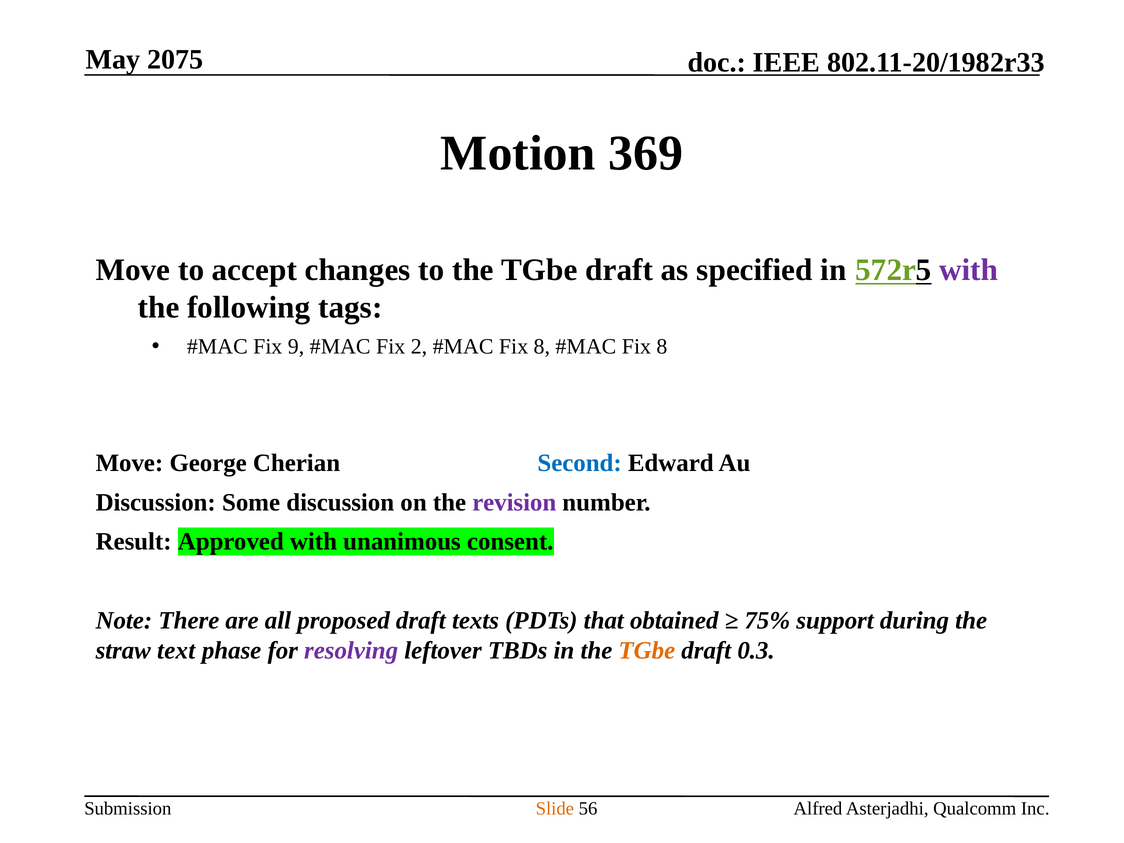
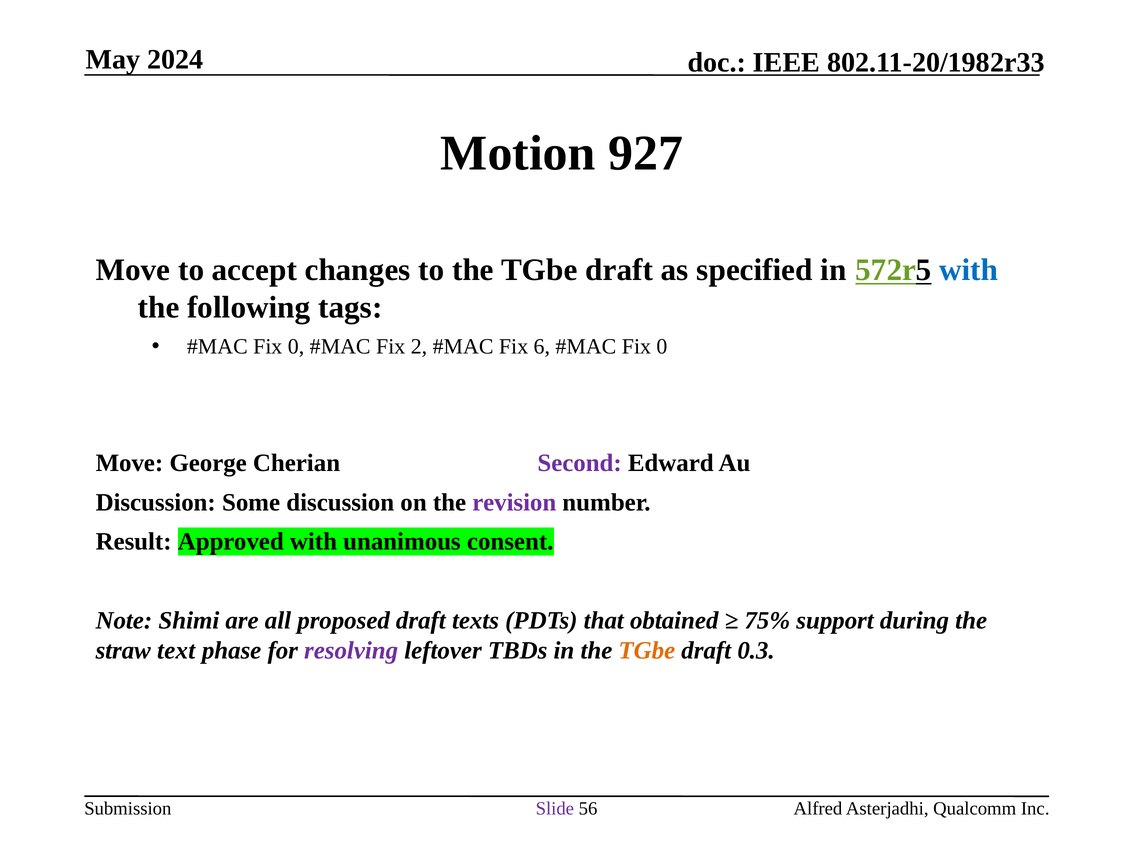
2075: 2075 -> 2024 (175, 60)
369: 369 -> 927 (646, 153)
with colour: purple -> blue (969, 270)
9: 9 -> 0 (296, 347)
8: 8 -> 6 (542, 347)
8: 8 -> 0 (662, 347)
Second colour: blue -> purple (580, 463)
There: There -> Shimi (189, 620)
Slide colour: orange -> purple (555, 809)
